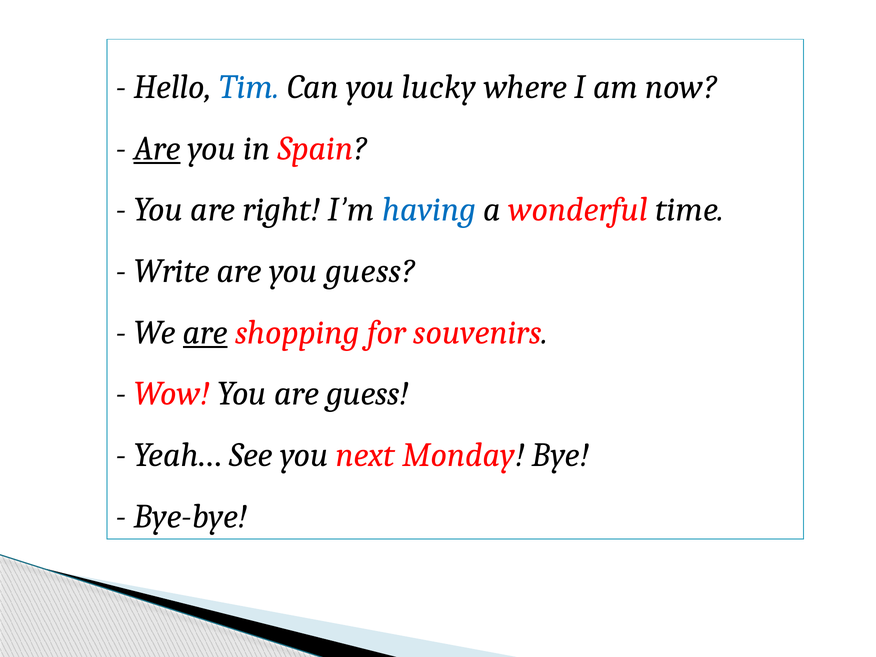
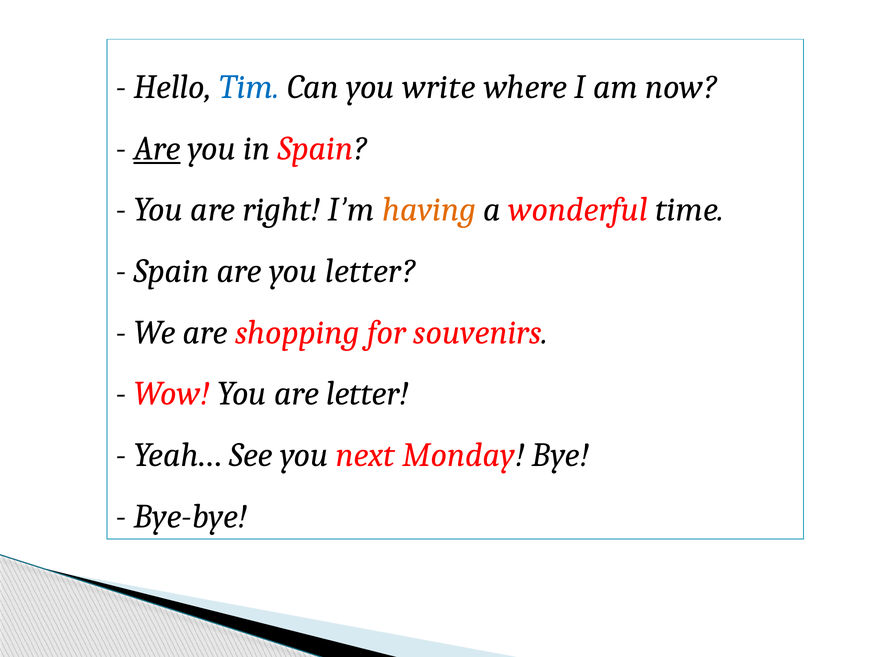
lucky: lucky -> write (439, 87)
having colour: blue -> orange (429, 210)
Write: Write -> Spain (172, 271)
you guess: guess -> letter (370, 271)
are underline: present -> none (205, 332)
are guess: guess -> letter (367, 394)
